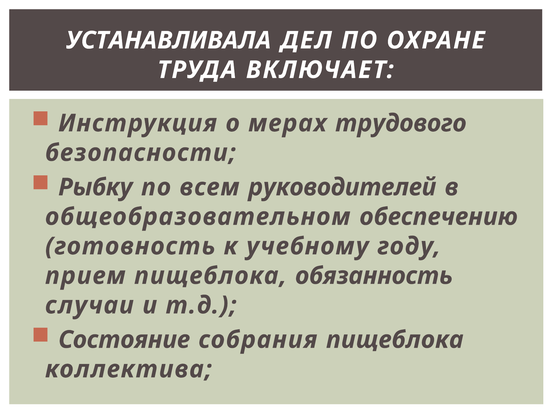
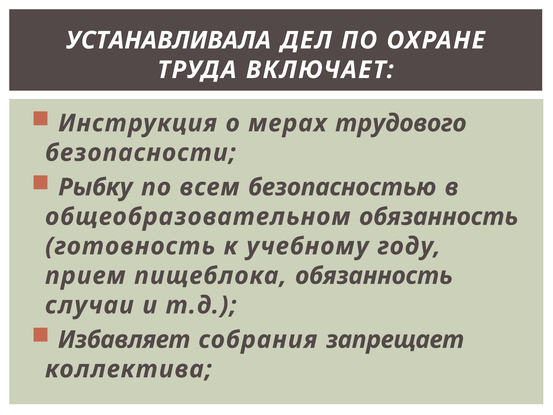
руководителей: руководителей -> безопасностью (342, 187)
общеобразовательном обеспечению: обеспечению -> обязанность (439, 217)
Состояние: Состояние -> Избавляет (124, 340)
собрания пищеблока: пищеблока -> запрещает (395, 340)
